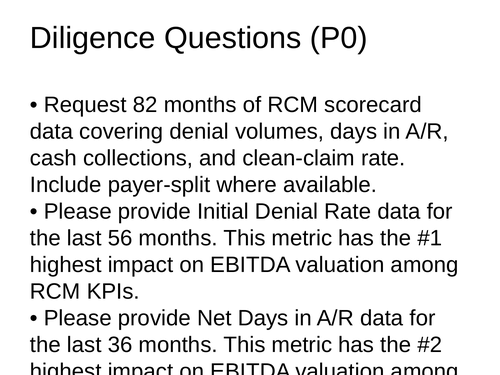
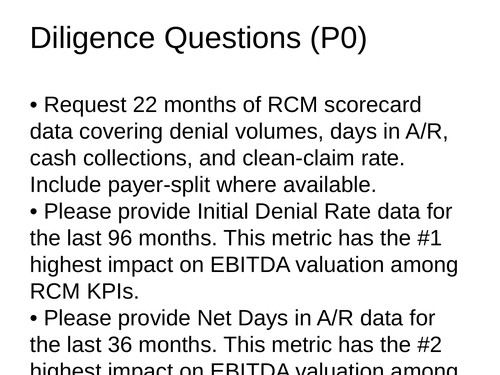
82: 82 -> 22 (145, 105)
56: 56 -> 96 (120, 238)
